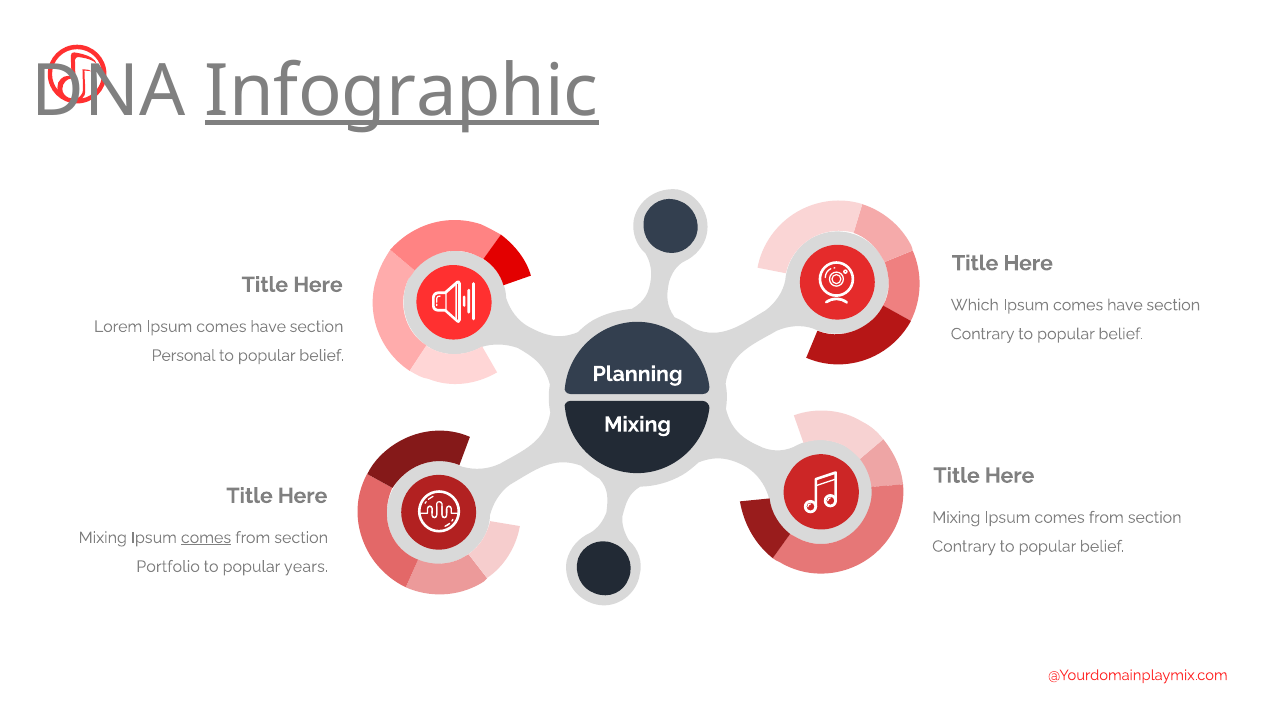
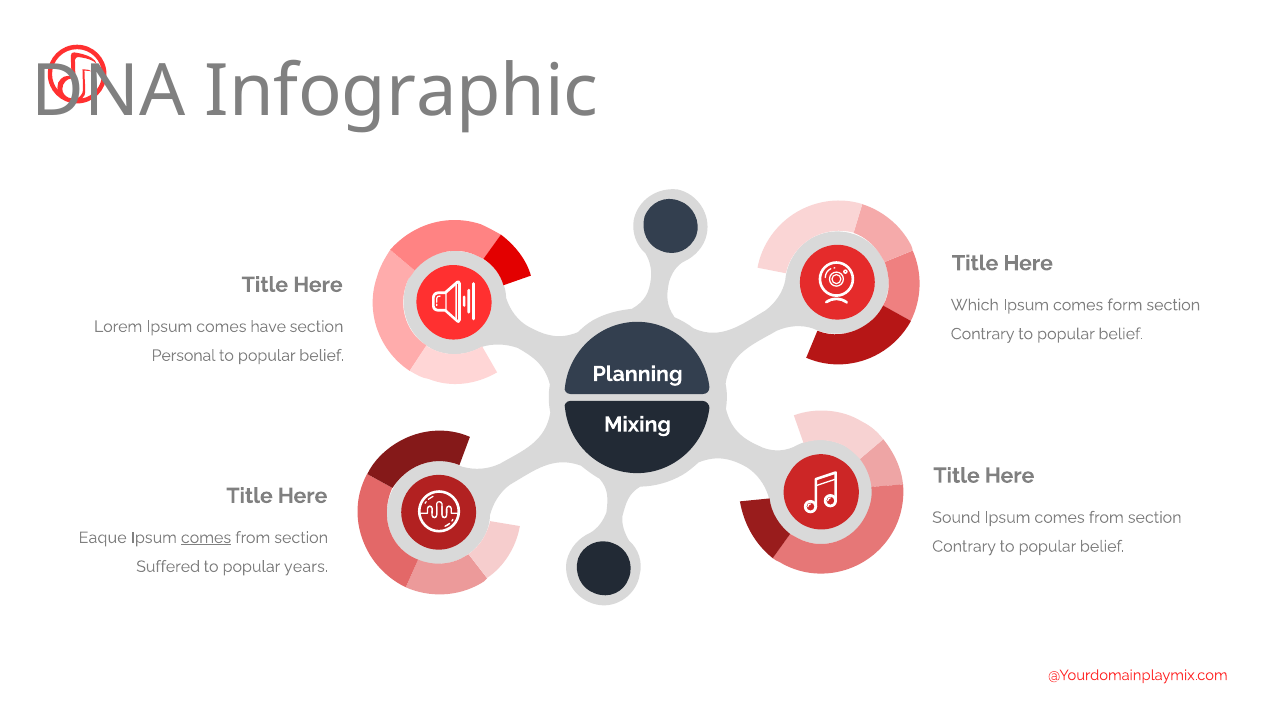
Infographic underline: present -> none (402, 92)
have: have -> form (1125, 305)
Mixing: Mixing -> Sound (956, 518)
Mixing: Mixing -> Eaque (103, 538)
Portfolio: Portfolio -> Suffered (168, 567)
